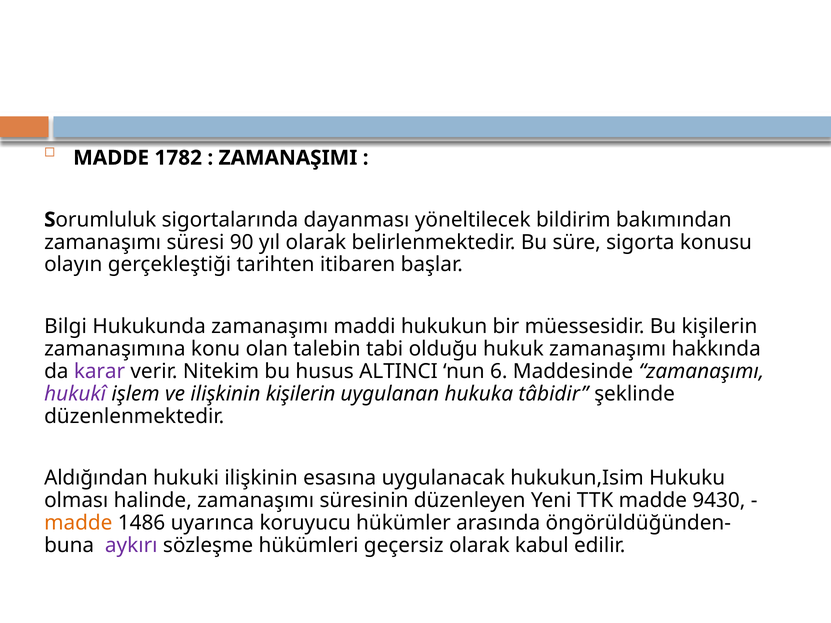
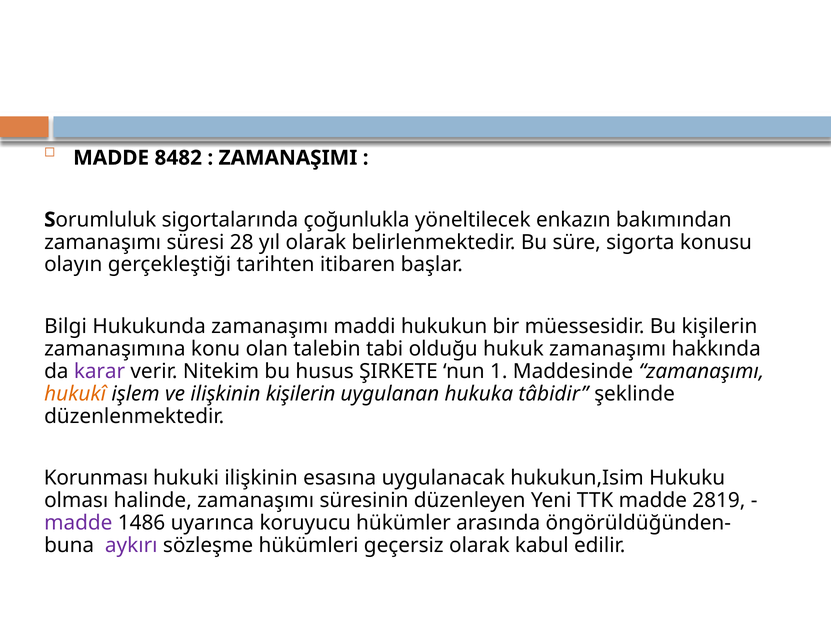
1782: 1782 -> 8482 (178, 158)
dayanması: dayanması -> çoğunlukla (357, 220)
bildirim: bildirim -> enkazın (573, 220)
90: 90 -> 28 (242, 242)
ALTINCI: ALTINCI -> ŞIRKETE (398, 371)
6: 6 -> 1 (499, 371)
hukukî colour: purple -> orange (75, 394)
Aldığından: Aldığından -> Korunması (96, 478)
9430: 9430 -> 2819 (719, 501)
madde colour: orange -> purple (78, 523)
